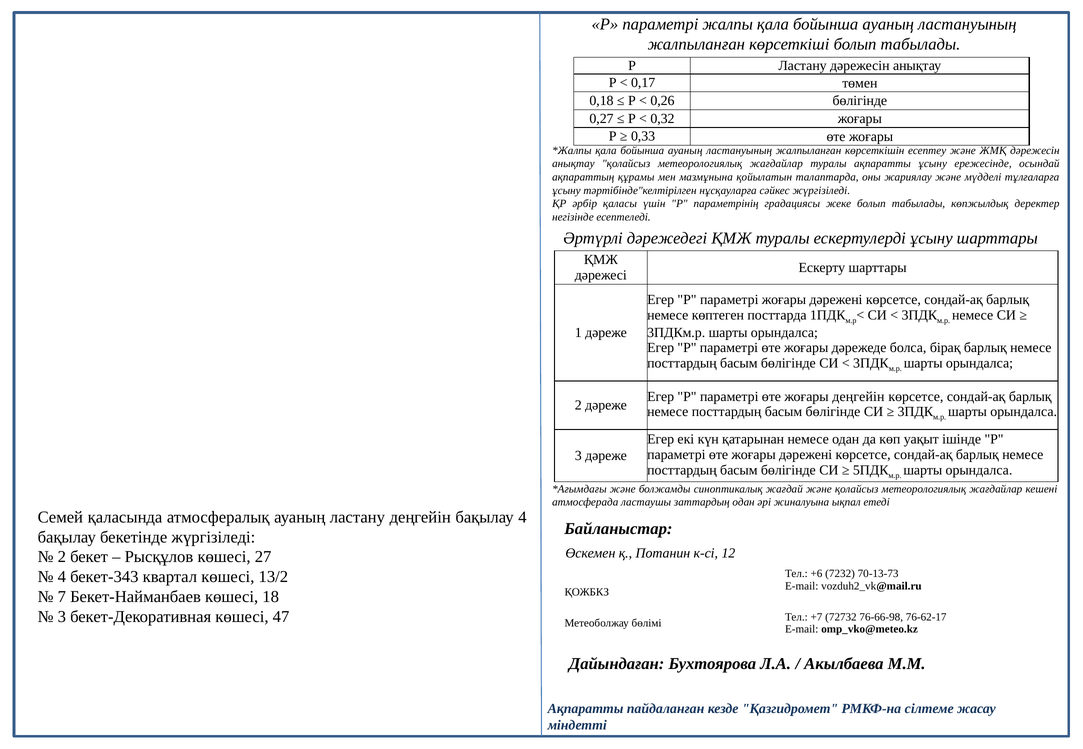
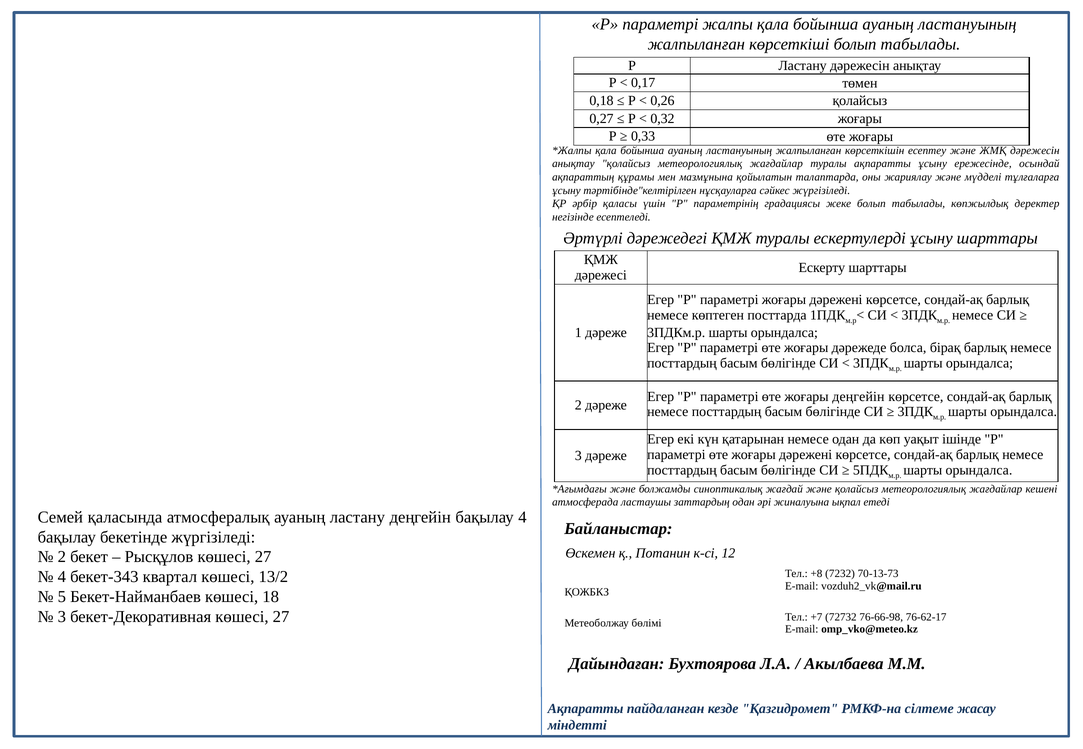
0,26 бөлігінде: бөлігінде -> қолайсыз (860, 101)
+6: +6 -> +8 (816, 574)
7: 7 -> 5 (62, 598)
бекет-Декоративная көшесі 47: 47 -> 27 (281, 618)
